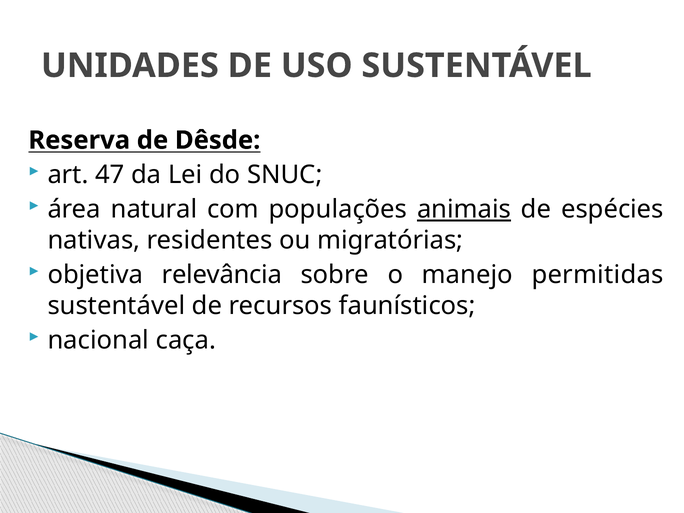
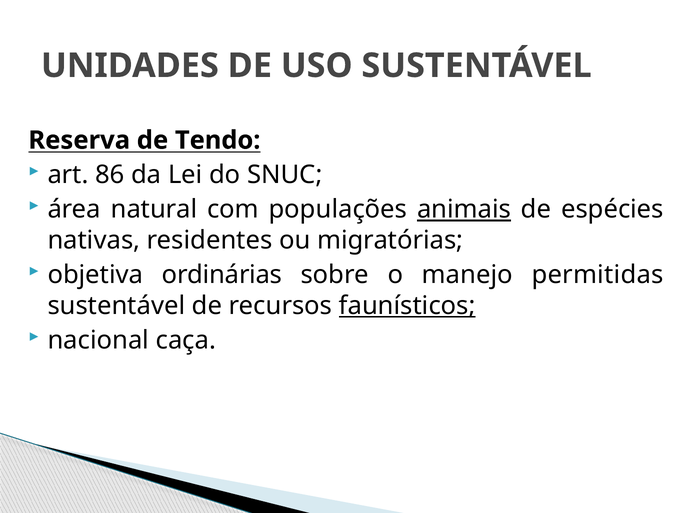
Dêsde: Dêsde -> Tendo (218, 140)
47: 47 -> 86 (110, 175)
relevância: relevância -> ordinárias (222, 275)
faunísticos underline: none -> present (407, 306)
